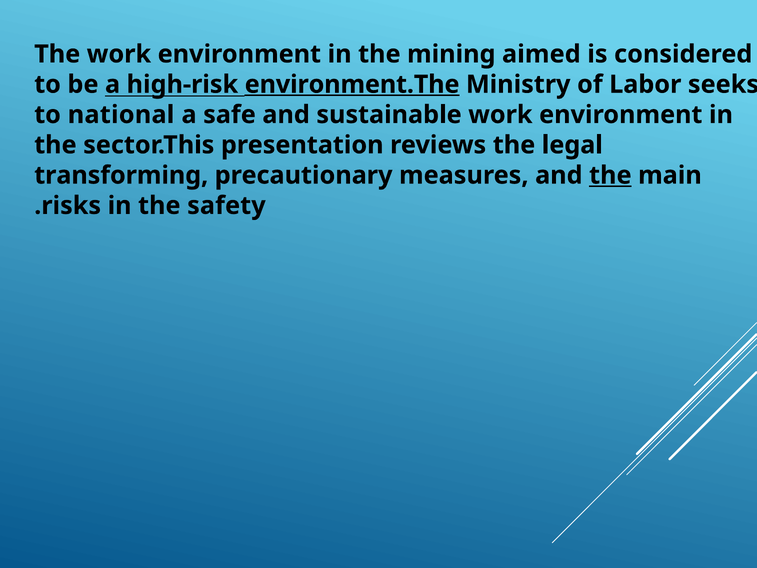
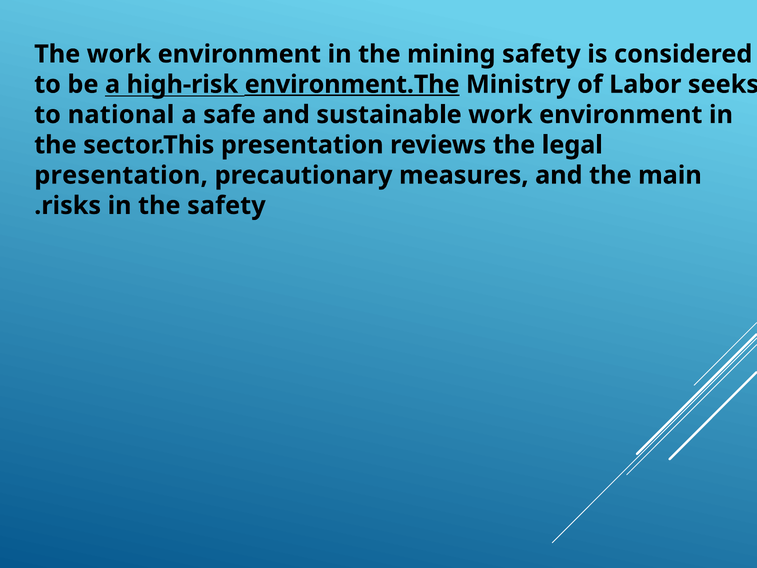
mining aimed: aimed -> safety (541, 54)
transforming: transforming -> presentation (121, 175)
the underline: present -> none (610, 175)
